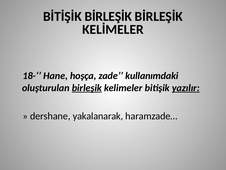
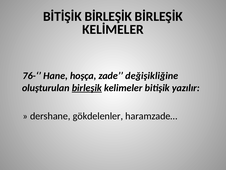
18-‘: 18-‘ -> 76-‘ (32, 76)
kullanımdaki: kullanımdaki -> değişikliğine (152, 76)
yazılır underline: present -> none (186, 88)
yakalanarak: yakalanarak -> gökdelenler (98, 116)
